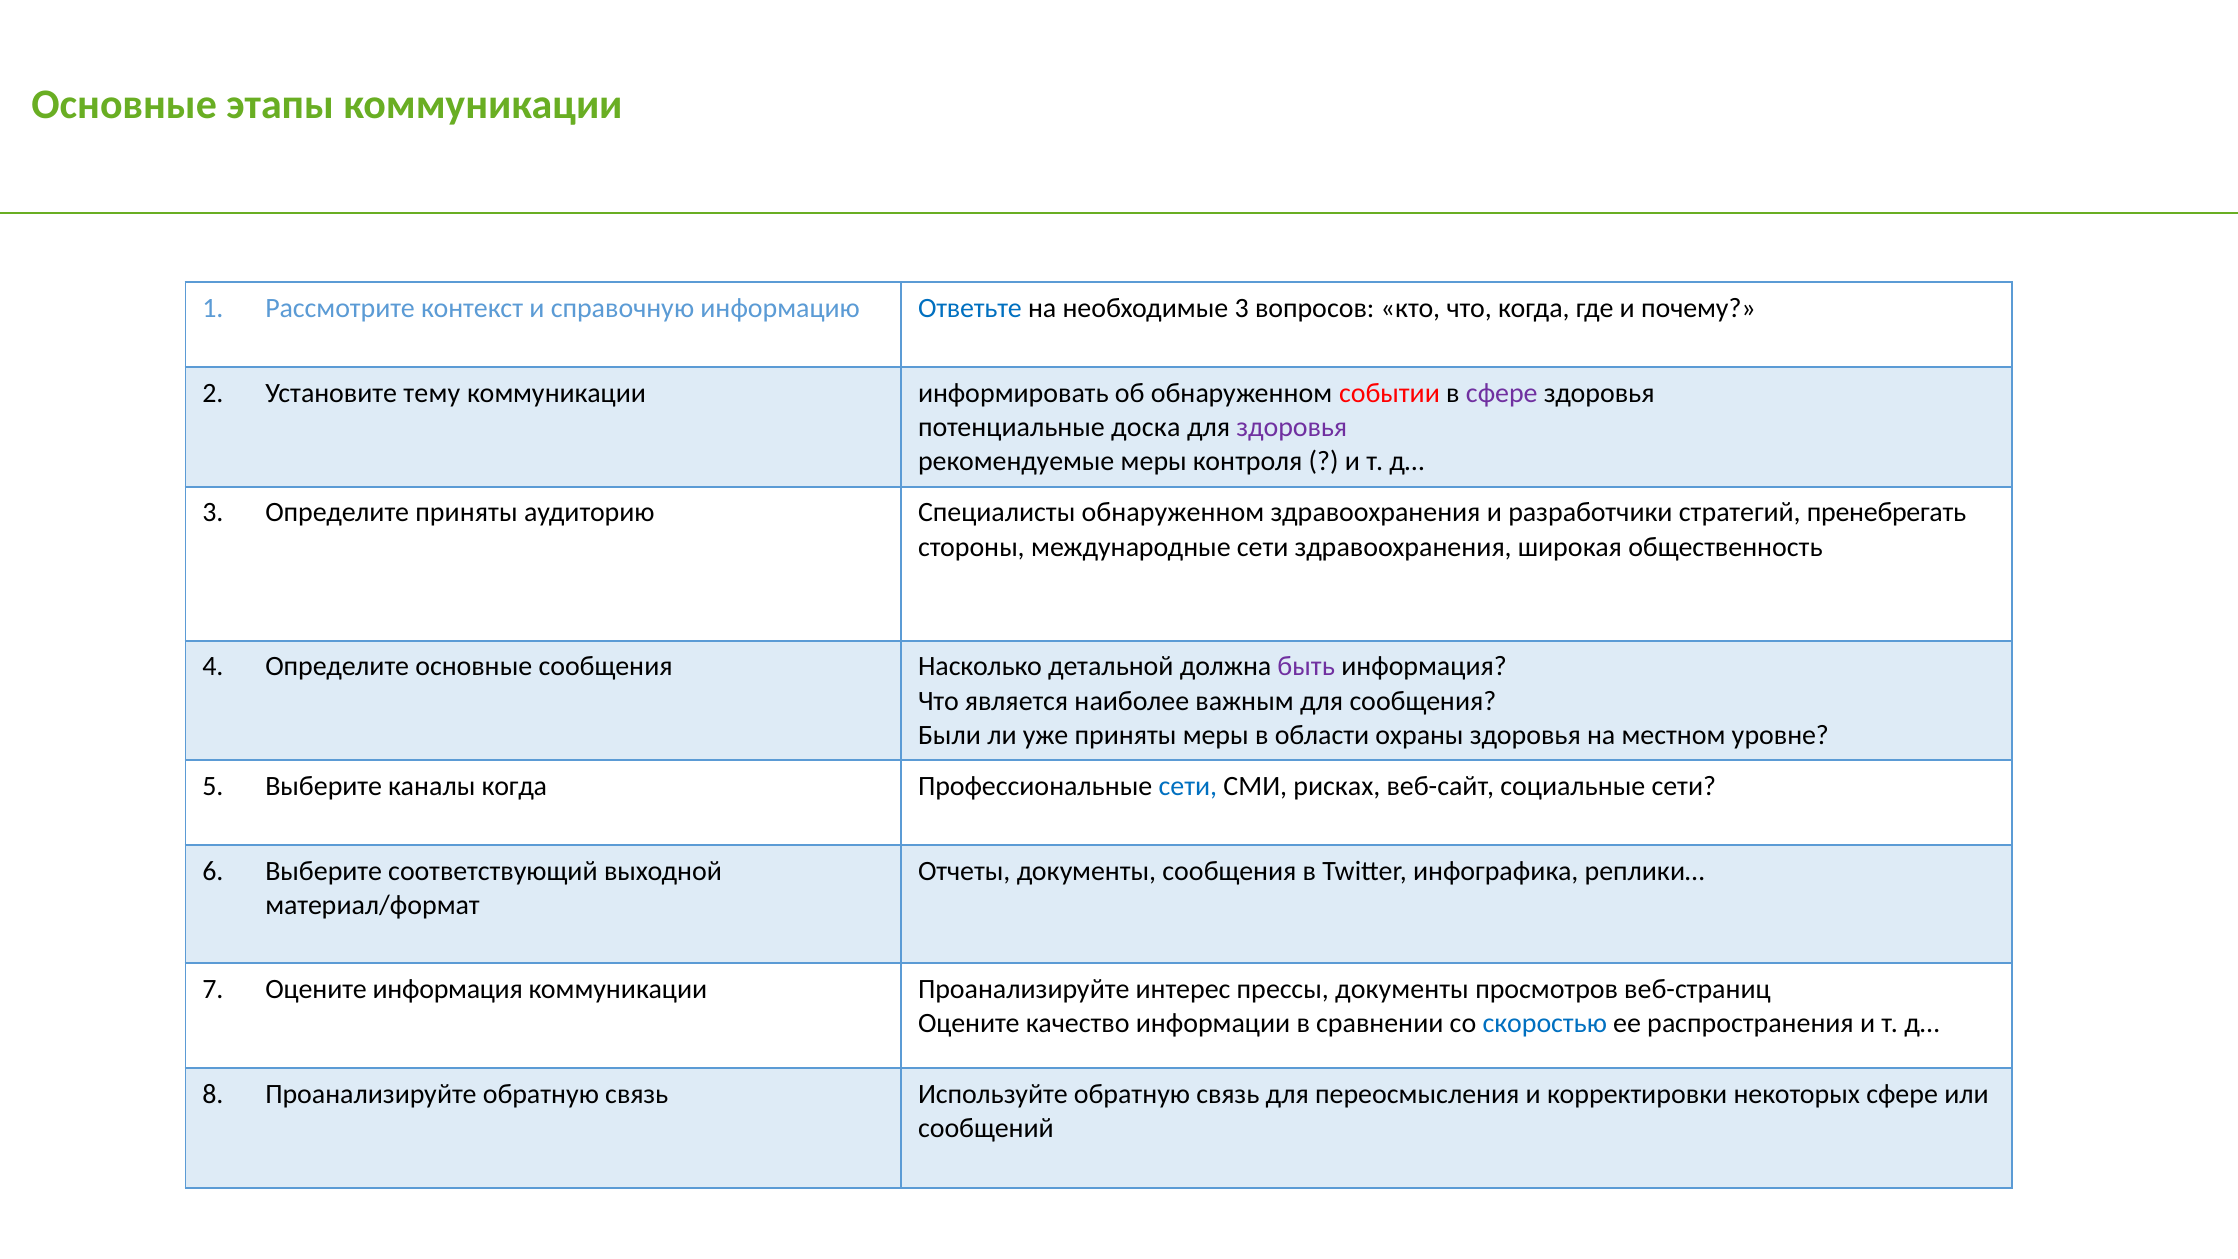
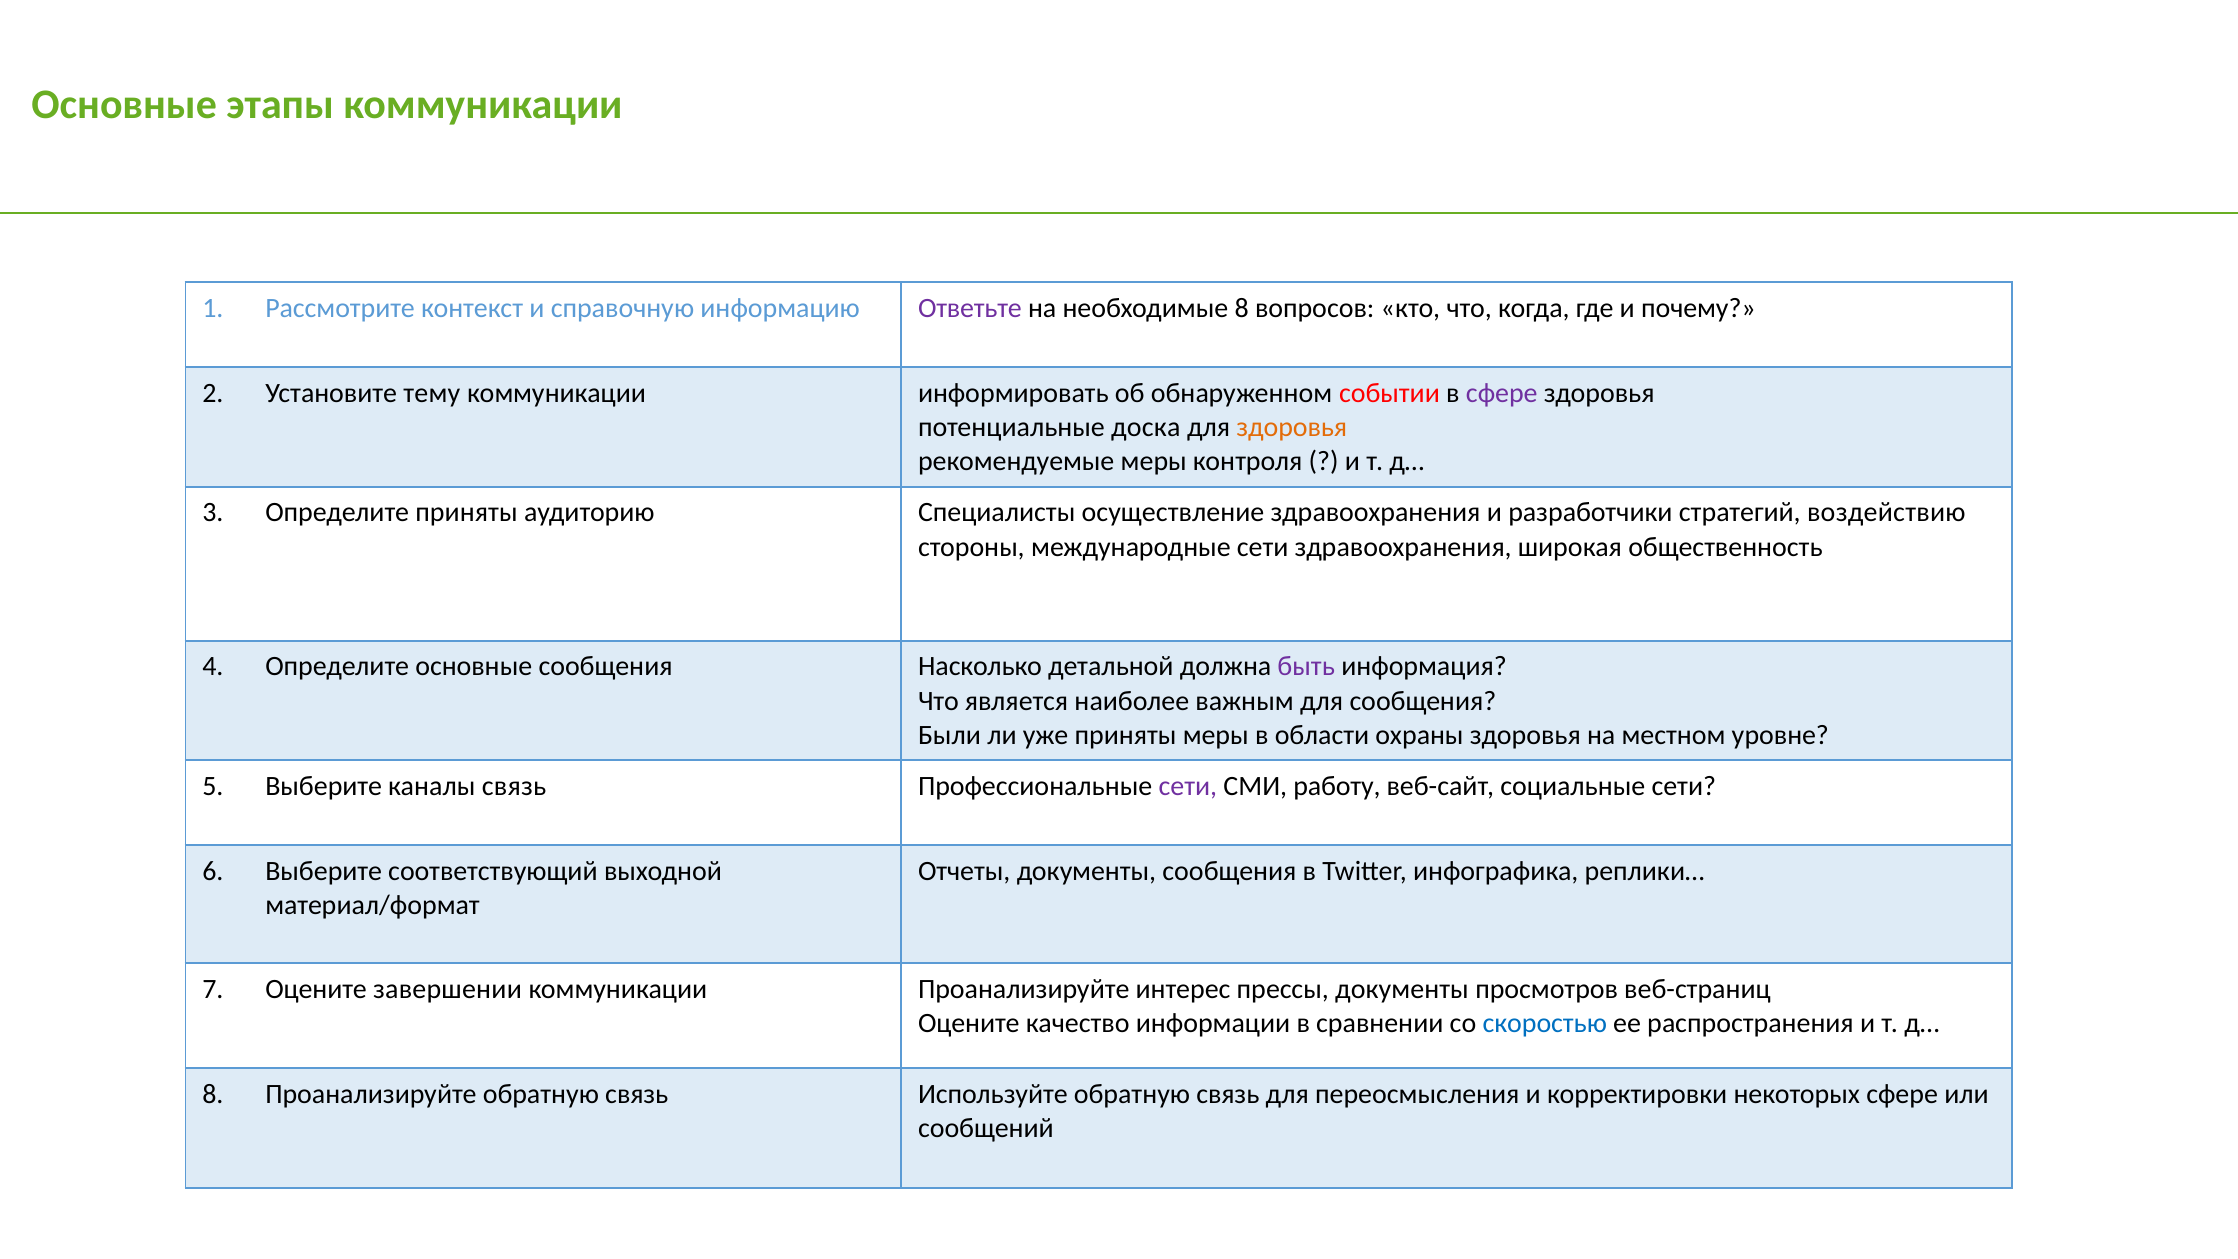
Ответьте colour: blue -> purple (970, 308)
необходимые 3: 3 -> 8 (1242, 308)
здоровья colour: purple -> orange (1292, 427)
Специалисты обнаруженном: обнаруженном -> осуществление (1173, 513)
пренебрегать: пренебрегать -> воздействию (1886, 513)
каналы когда: когда -> связь (514, 786)
сети colour: blue -> purple (1188, 786)
рисках: рисках -> работу (1337, 786)
Оцените информация: информация -> завершении (447, 989)
